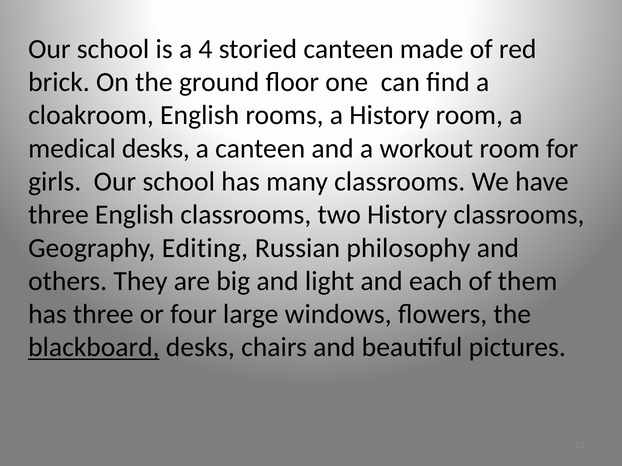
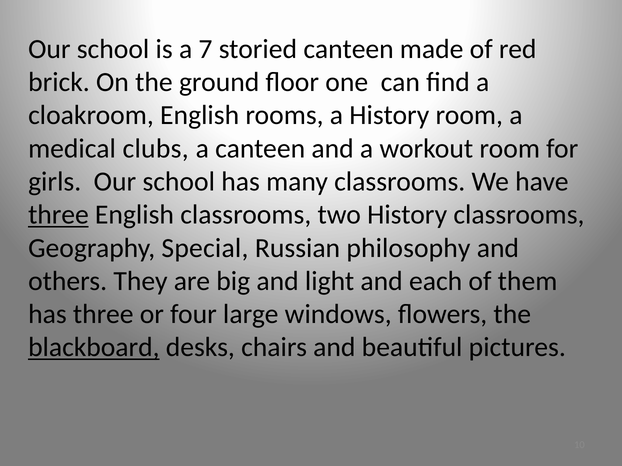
4: 4 -> 7 (205, 49)
medical desks: desks -> clubs (156, 149)
three underline: none -> present (58, 215)
Editing: Editing -> Special (205, 248)
